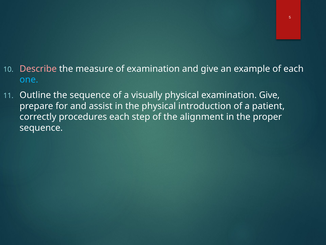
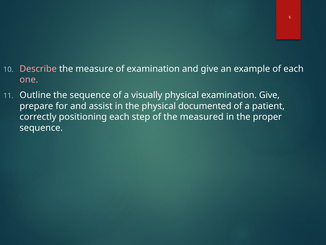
one colour: light blue -> pink (29, 80)
introduction: introduction -> documented (205, 106)
procedures: procedures -> positioning (83, 117)
alignment: alignment -> measured (202, 117)
